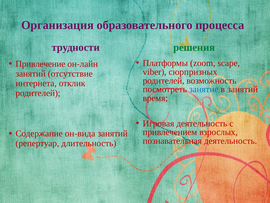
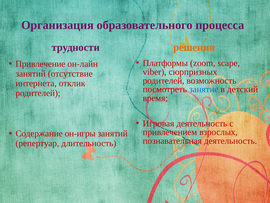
решения colour: green -> orange (194, 47)
в занятий: занятий -> детский (243, 89)
он-вида: он-вида -> он-игры (80, 133)
